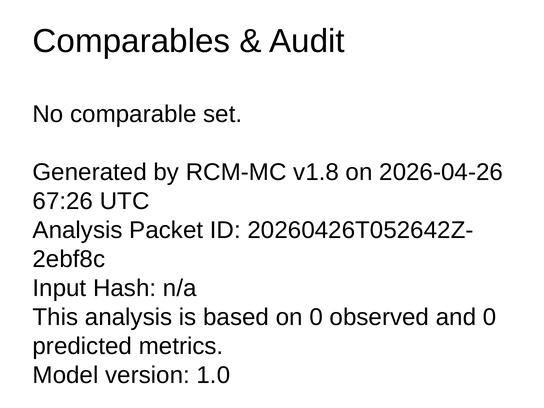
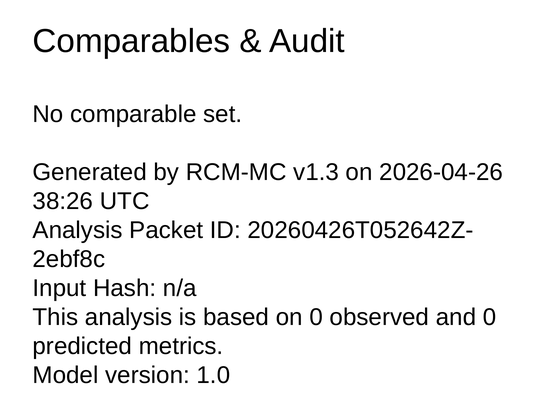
v1.8: v1.8 -> v1.3 (316, 172)
67:26: 67:26 -> 38:26 (63, 201)
